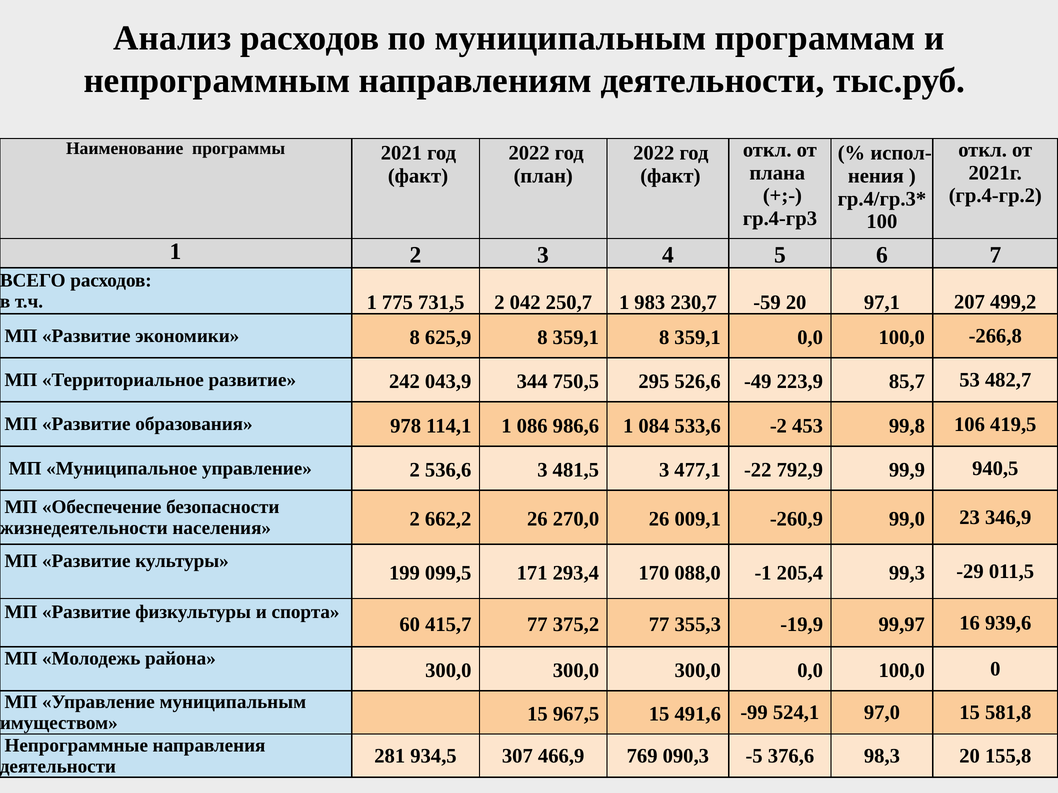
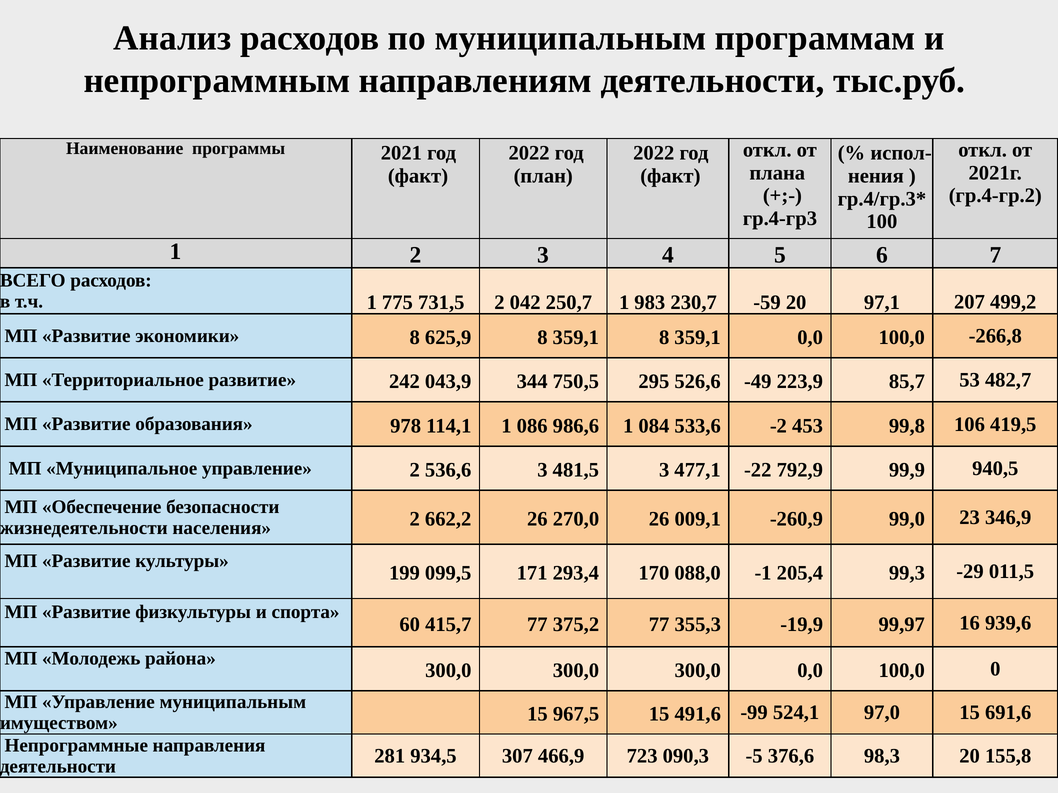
581,8: 581,8 -> 691,6 (1008, 713)
769: 769 -> 723 (642, 756)
